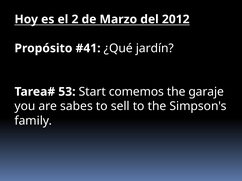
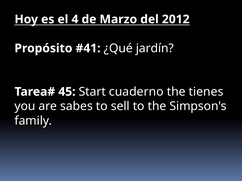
2: 2 -> 4 (75, 19)
53: 53 -> 45 (67, 92)
comemos: comemos -> cuaderno (136, 92)
garaje: garaje -> tienes (206, 92)
